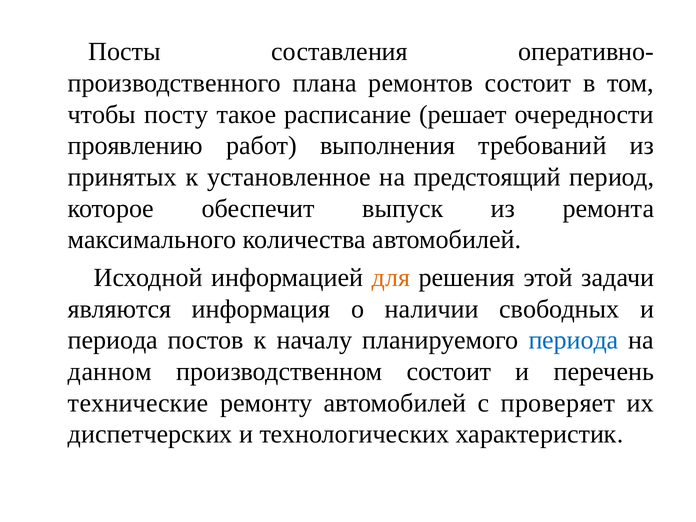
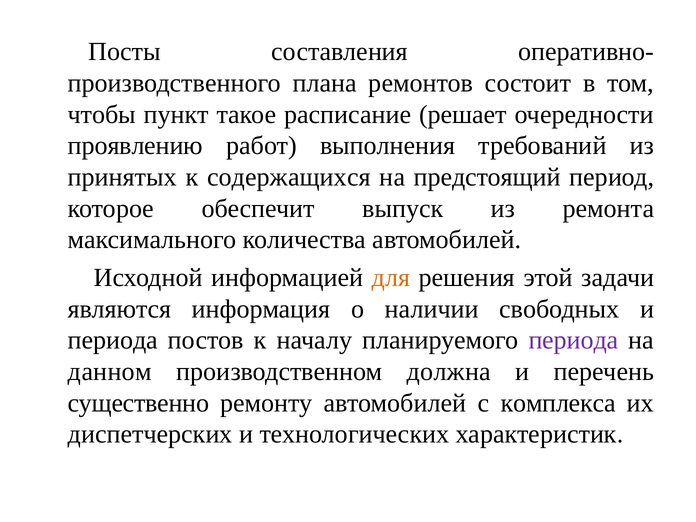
посту: посту -> пункт (176, 114)
установленное: установленное -> содержащихся (289, 177)
периода colour: blue -> purple (573, 340)
производственном состоит: состоит -> должна (449, 372)
технические: технические -> существенно (138, 403)
проверяет: проверяет -> комплекса (558, 403)
